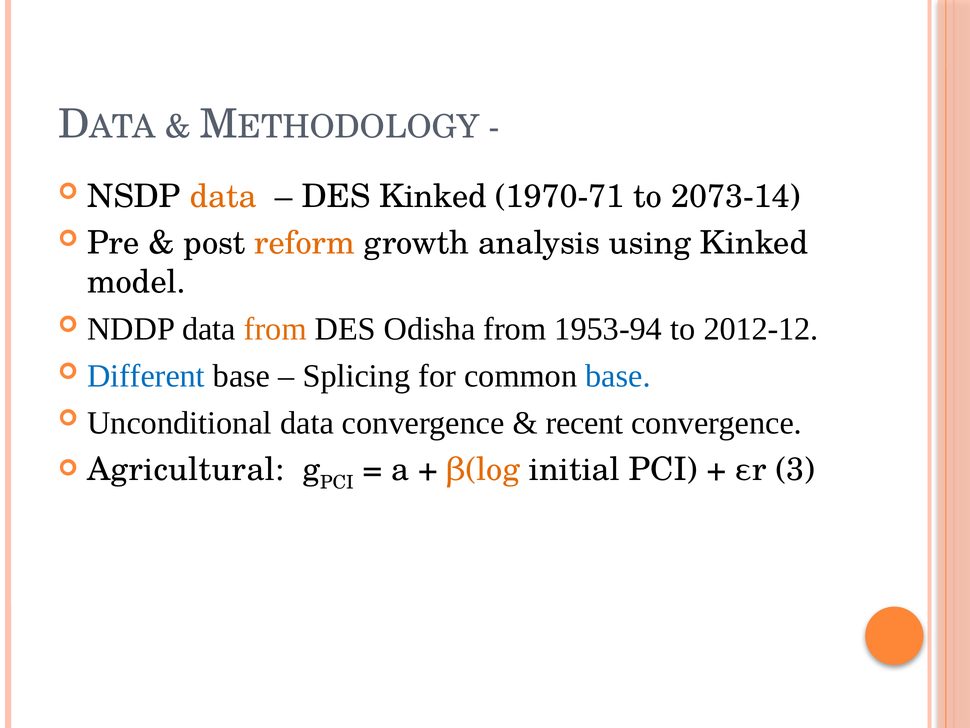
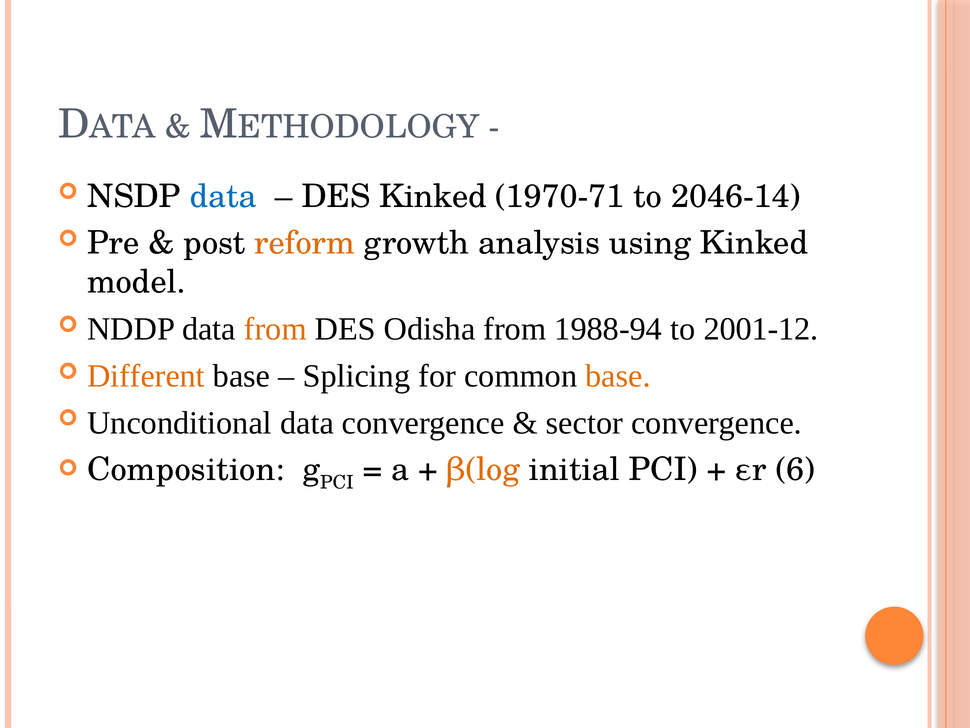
data colour: orange -> blue (223, 196)
2073-14: 2073-14 -> 2046-14 (736, 196)
1953-94: 1953-94 -> 1988-94 (608, 329)
2012-12: 2012-12 -> 2001-12 (761, 329)
Different colour: blue -> orange (146, 376)
base colour: blue -> orange (618, 376)
recent: recent -> sector (584, 423)
Agricultural: Agricultural -> Composition (186, 469)
3: 3 -> 6 (795, 469)
